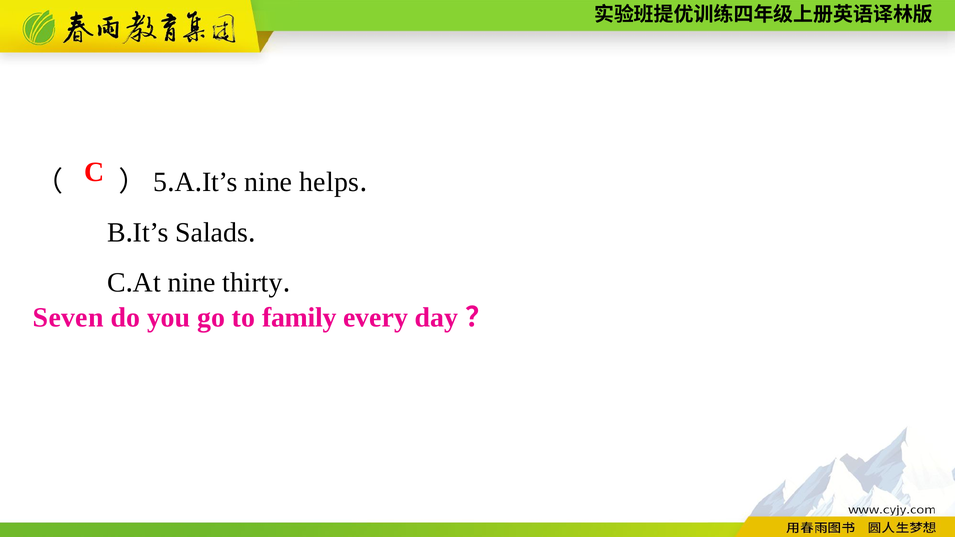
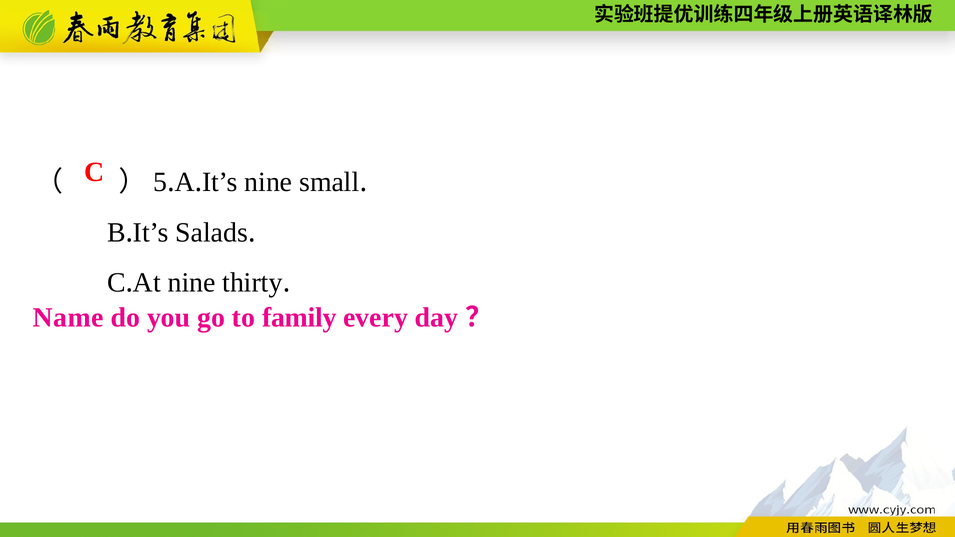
helps: helps -> small (329, 182)
Seven: Seven -> Name (68, 318)
